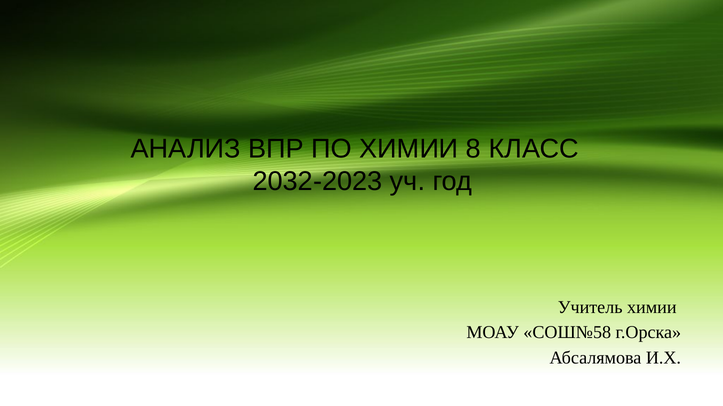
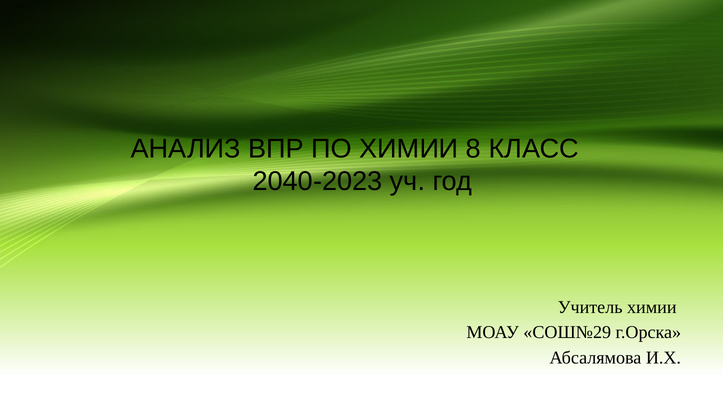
2032-2023: 2032-2023 -> 2040-2023 (318, 181)
СОШ№58: СОШ№58 -> СОШ№29 (567, 333)
